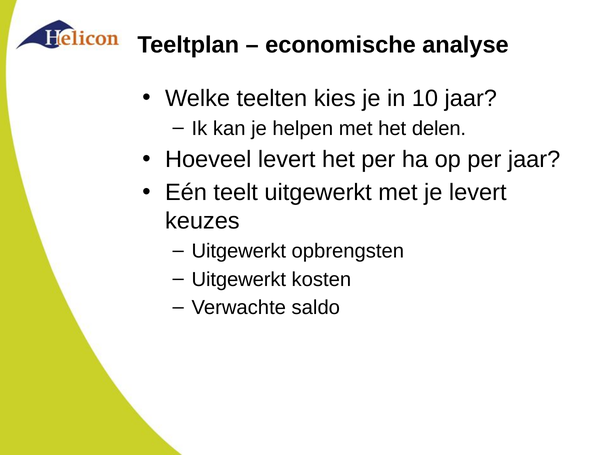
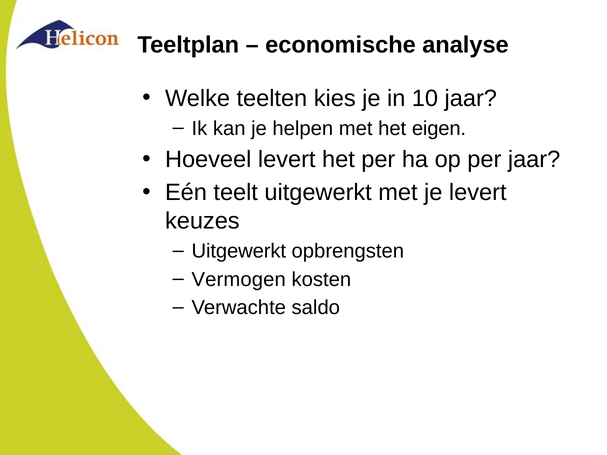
delen: delen -> eigen (439, 128)
Uitgewerkt: Uitgewerkt -> Vermogen (239, 280)
